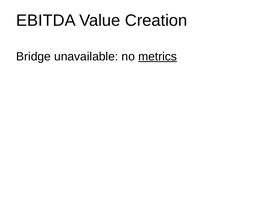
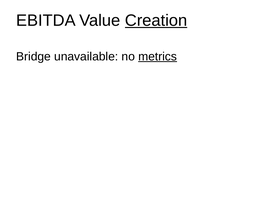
Creation underline: none -> present (156, 20)
